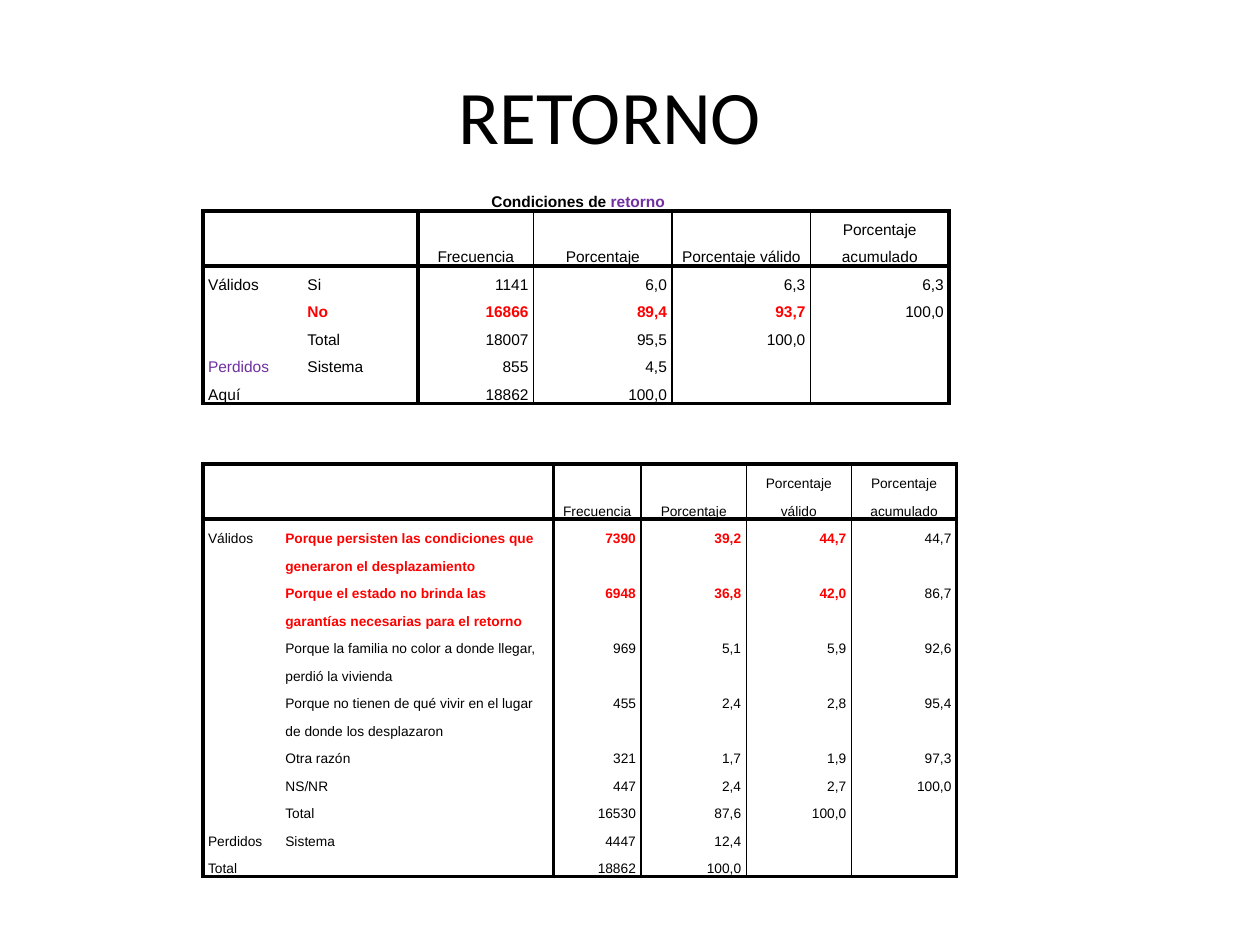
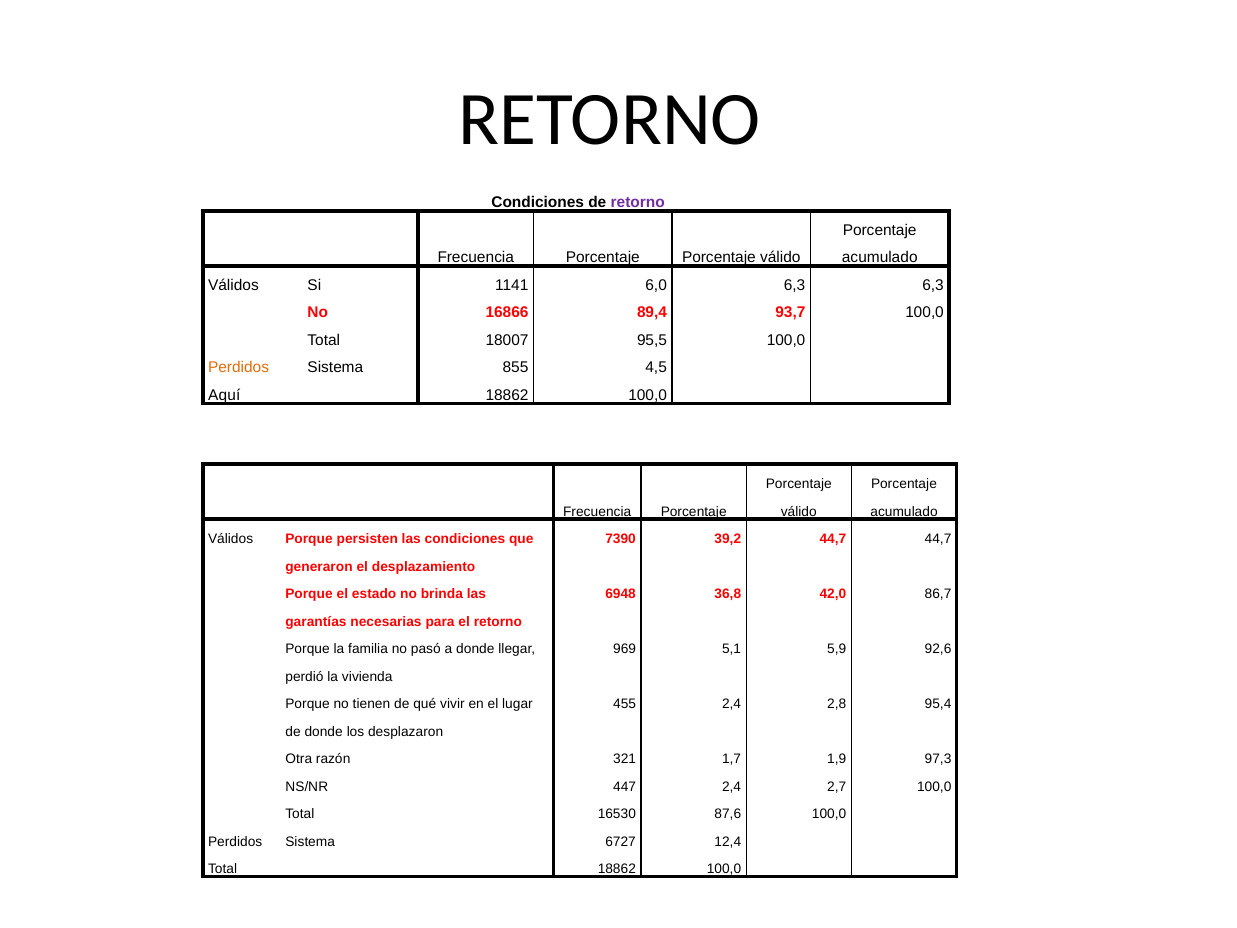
Perdidos colour: purple -> orange (239, 368)
color: color -> pasó (426, 649)
4447: 4447 -> 6727 (621, 841)
